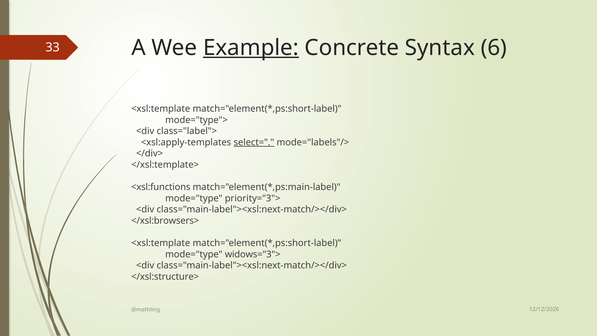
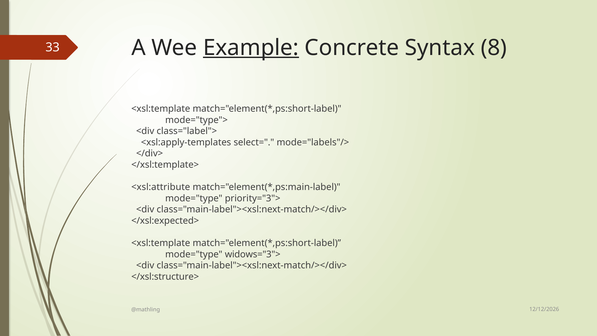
6: 6 -> 8 (494, 48)
select= underline: present -> none (254, 142)
<xsl:functions: <xsl:functions -> <xsl:attribute (161, 187)
</xsl:browsers>: </xsl:browsers> -> </xsl:expected> (165, 221)
